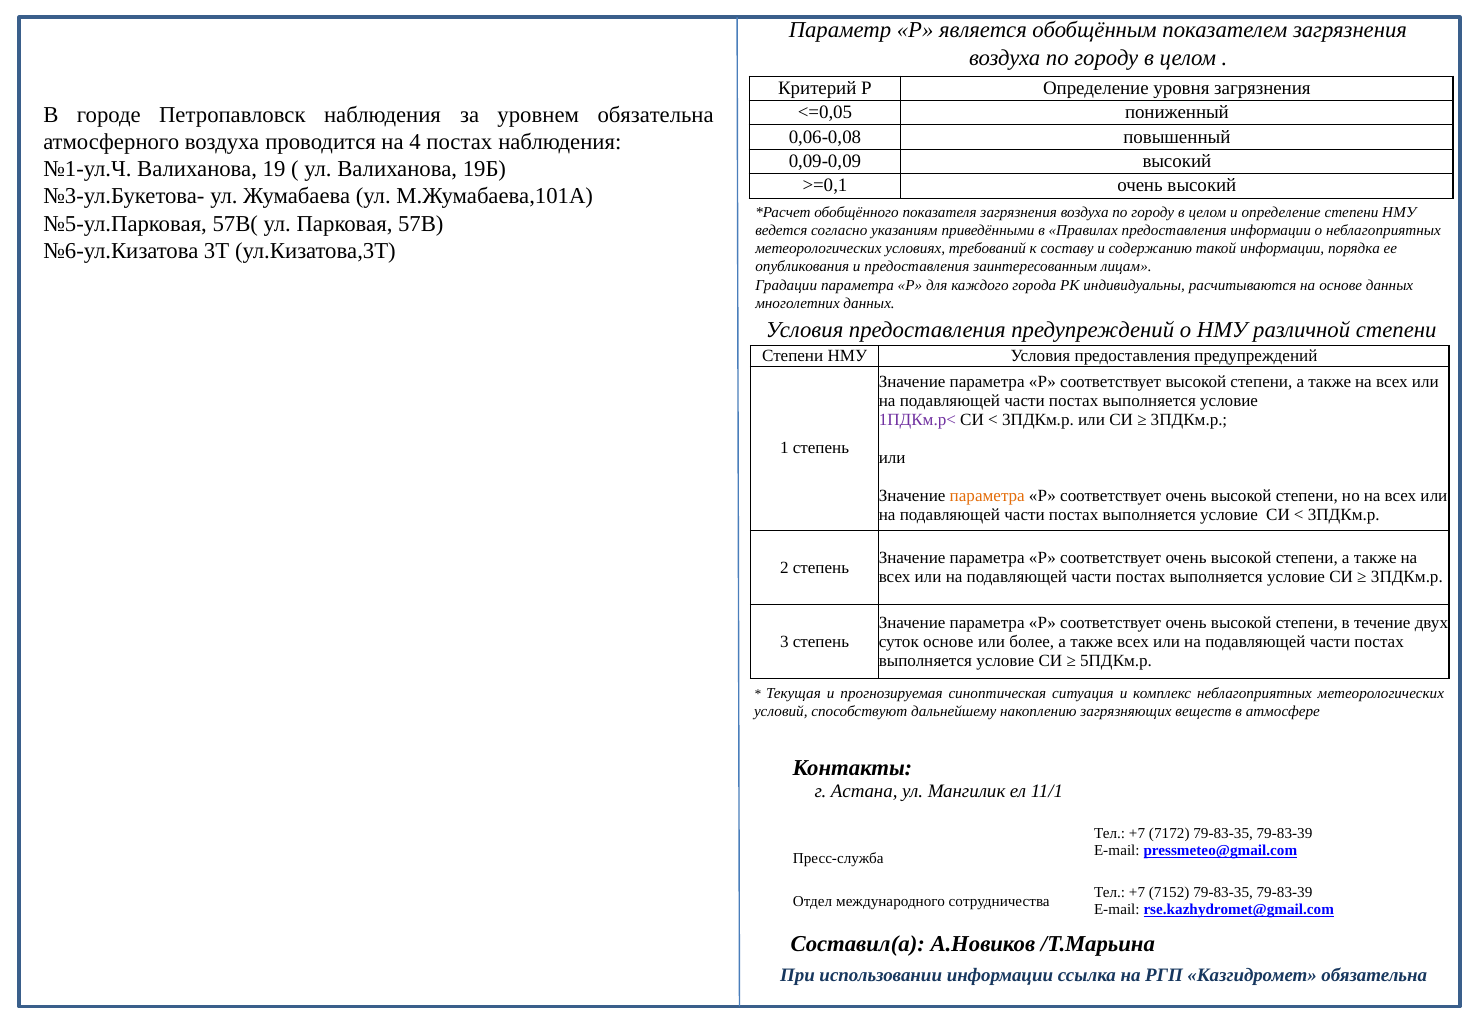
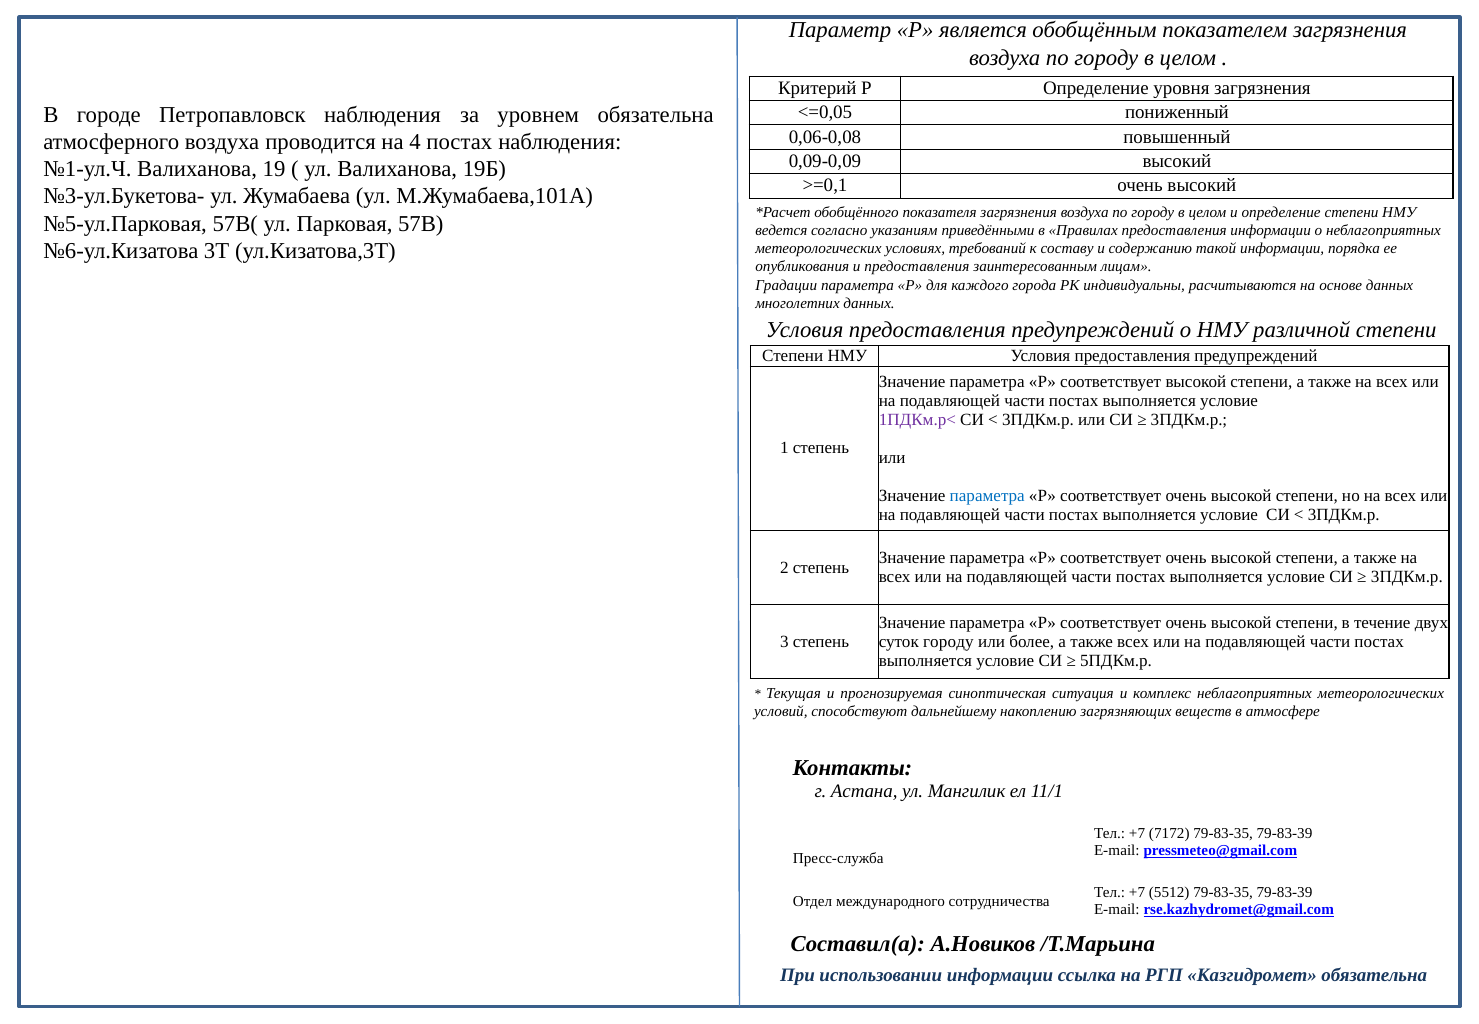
параметра colour: orange -> blue (987, 496)
суток основе: основе -> городу (948, 641)
7152: 7152 -> 5512 (1169, 893)
